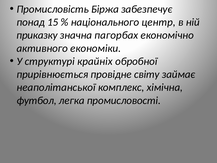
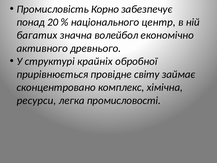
Біржа: Біржа -> Корно (105, 9)
15: 15 -> 20 (53, 22)
приказку: приказку -> багатих (37, 35)
пагорбах: пагорбах -> волейбол (116, 35)
економіки: економіки -> древнього (96, 48)
неаполітанської: неаполітанської -> сконцентровано (56, 87)
футбол: футбол -> ресурси (36, 100)
